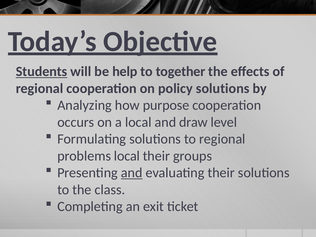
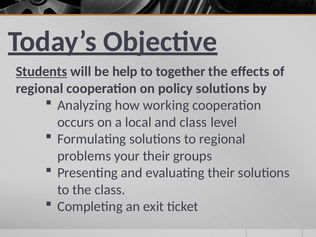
purpose: purpose -> working (166, 105)
and draw: draw -> class (193, 122)
problems local: local -> your (127, 156)
and underline: present -> none (132, 173)
